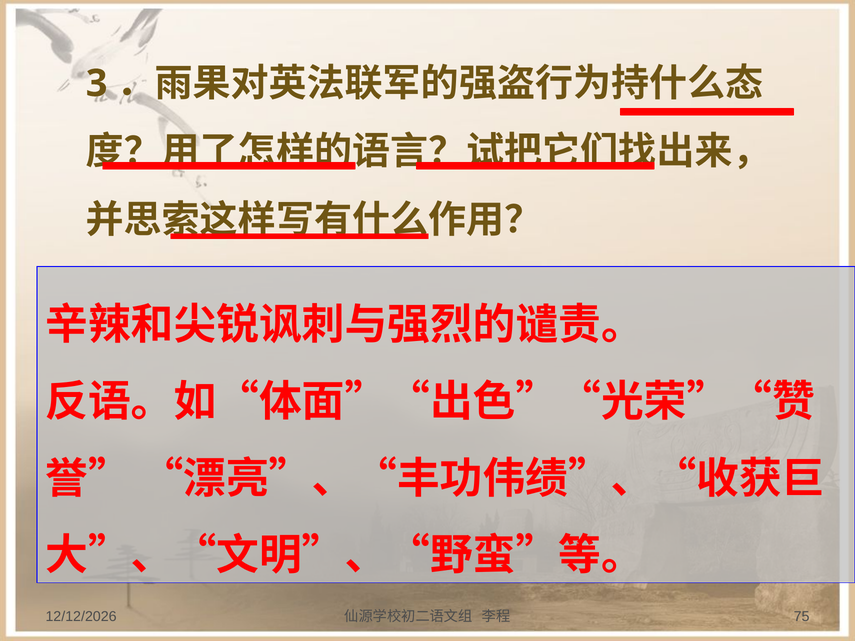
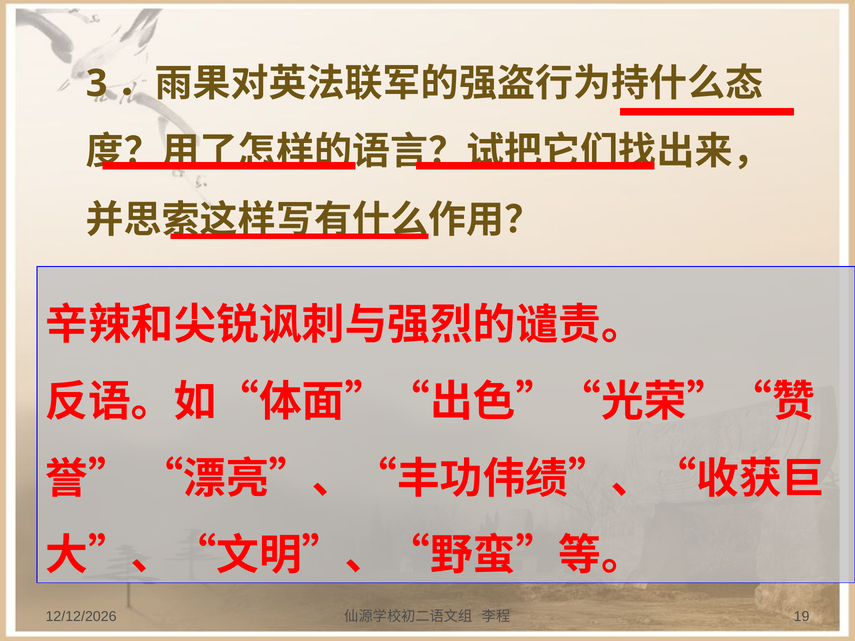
75: 75 -> 19 (802, 617)
